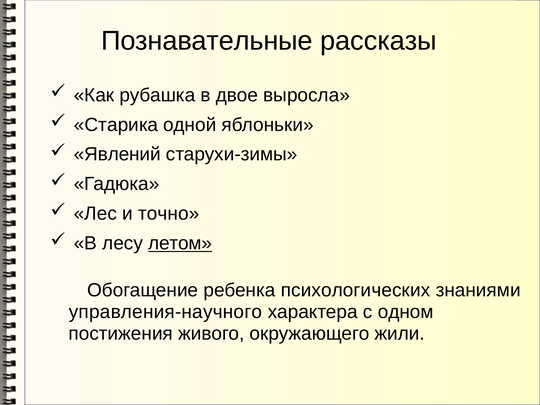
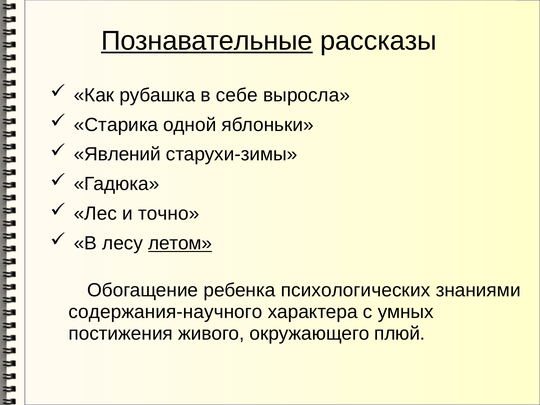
Познавательные underline: none -> present (207, 41)
двое: двое -> себе (237, 95)
управления-научного: управления-научного -> содержания-научного (166, 312)
одном: одном -> умных (406, 312)
жили: жили -> плюй (400, 334)
